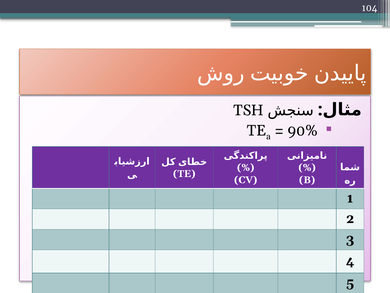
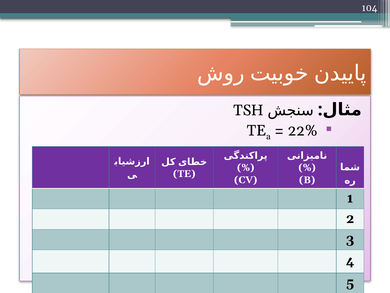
90%: 90% -> 22% (303, 130)
